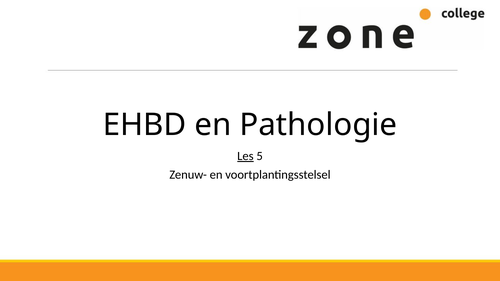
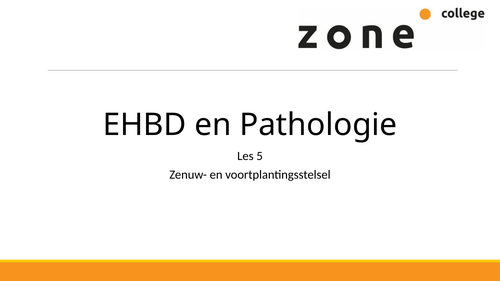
Les underline: present -> none (245, 156)
